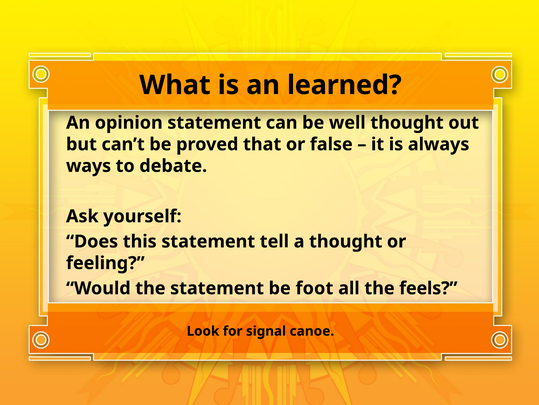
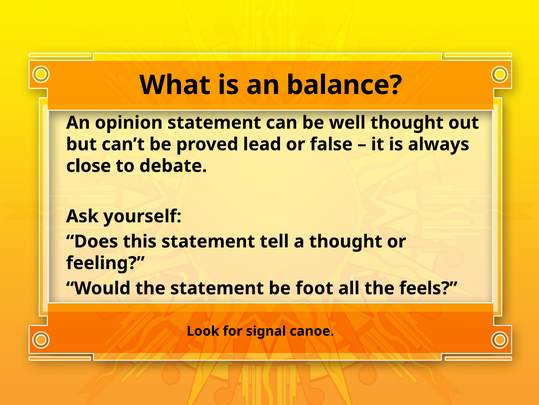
learned: learned -> balance (344, 85)
that: that -> lead (262, 144)
ways: ways -> close (89, 166)
